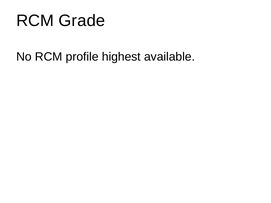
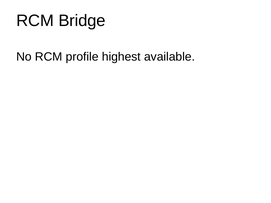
Grade: Grade -> Bridge (82, 21)
